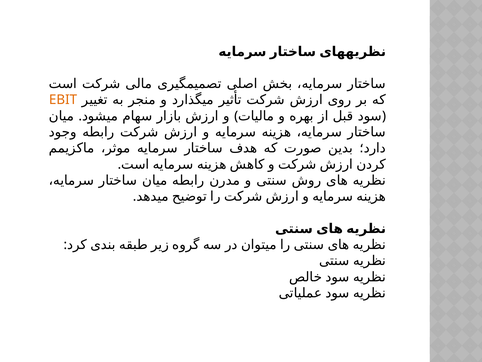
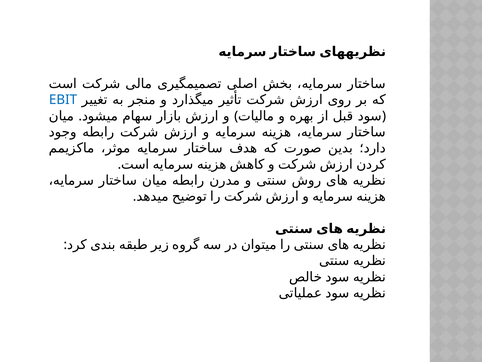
EBIT colour: orange -> blue (63, 100)
